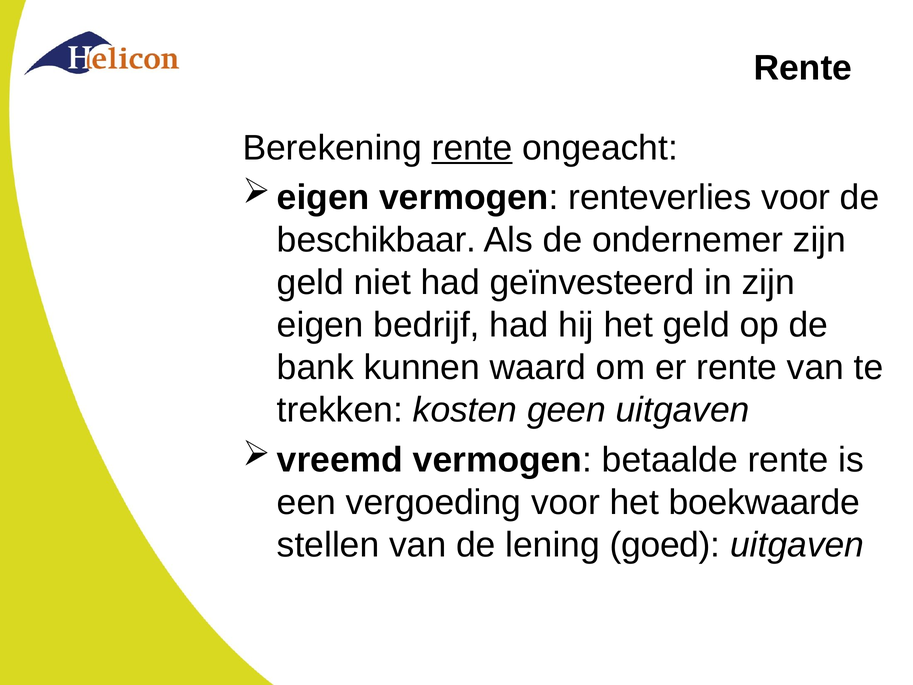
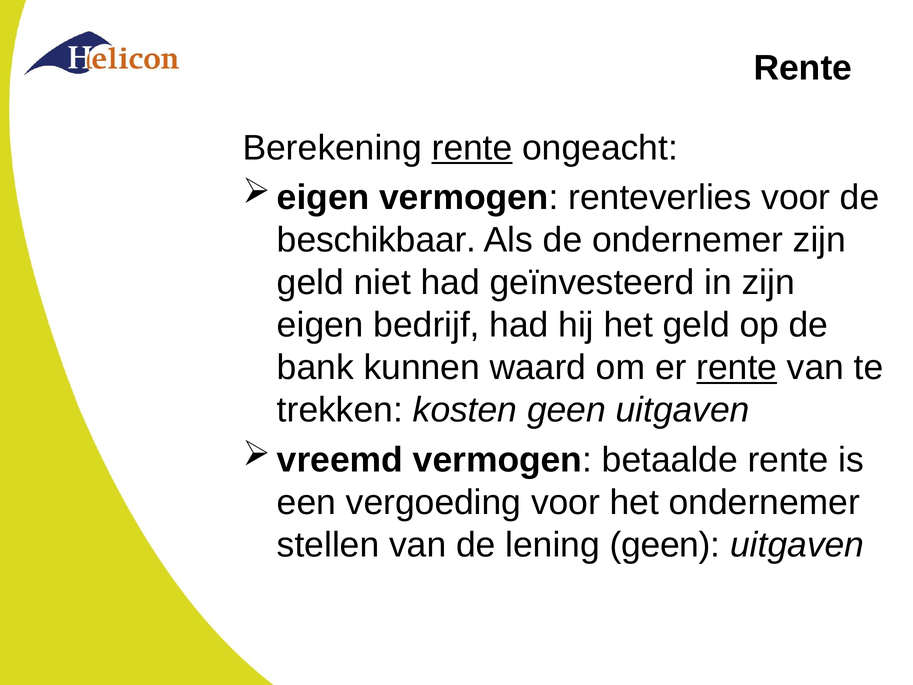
rente underline: none -> present (737, 367)
het boekwaarde: boekwaarde -> ondernemer (764, 502)
lening goed: goed -> geen (665, 545)
